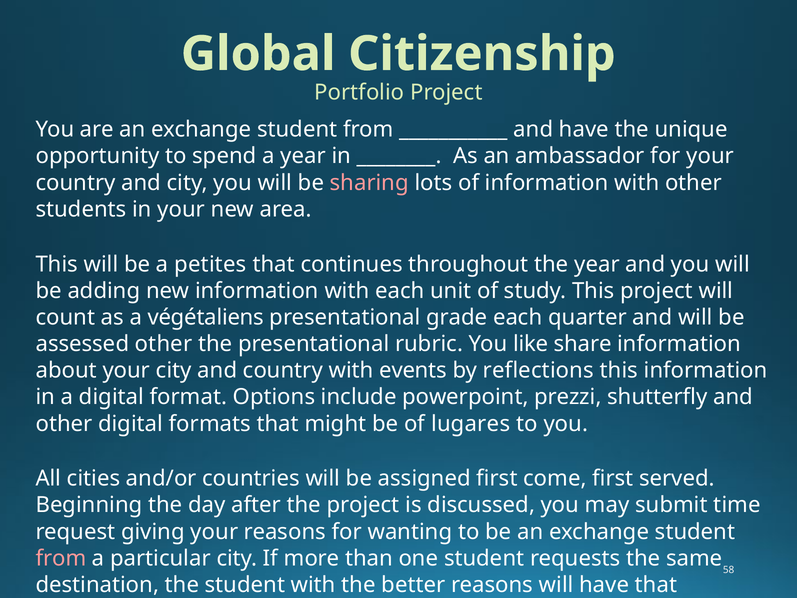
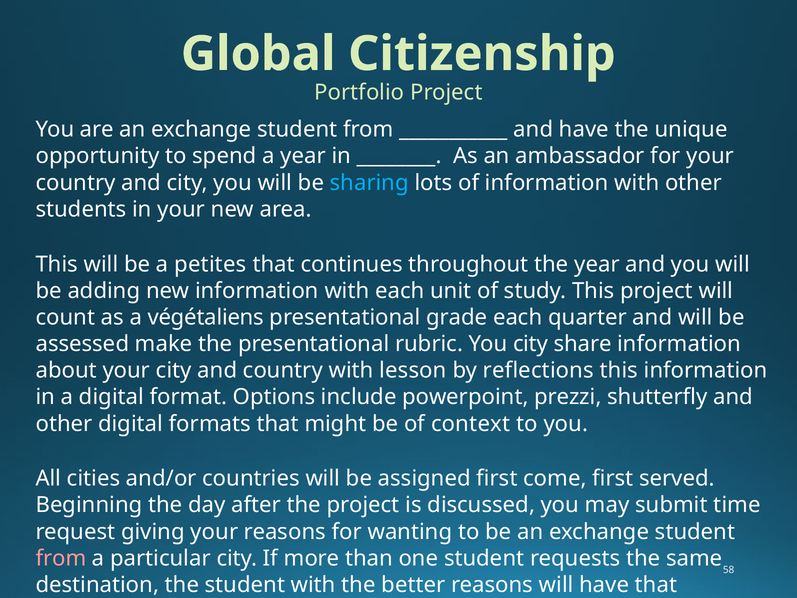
sharing colour: pink -> light blue (369, 183)
assessed other: other -> make (164, 344)
You like: like -> city (531, 344)
events: events -> lesson (413, 370)
lugares: lugares -> context (471, 424)
